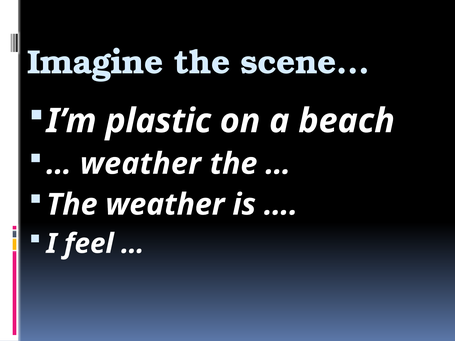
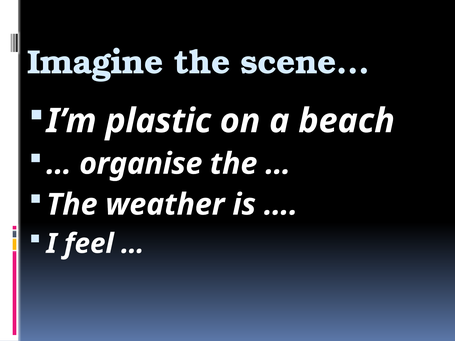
weather: weather -> organise (141, 164)
